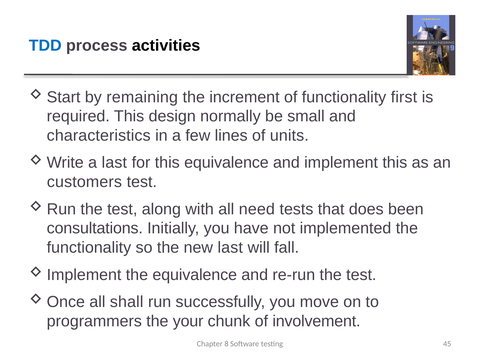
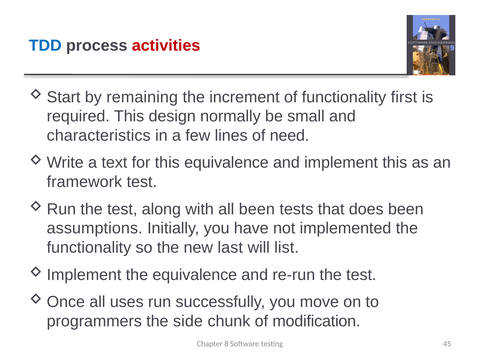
activities colour: black -> red (166, 46)
units: units -> need (289, 135)
a last: last -> text (114, 163)
customers: customers -> framework (84, 182)
all need: need -> been (257, 209)
consultations: consultations -> assumptions (95, 228)
fall: fall -> list (287, 248)
shall: shall -> uses (127, 302)
your: your -> side (188, 321)
involvement: involvement -> modification (316, 321)
